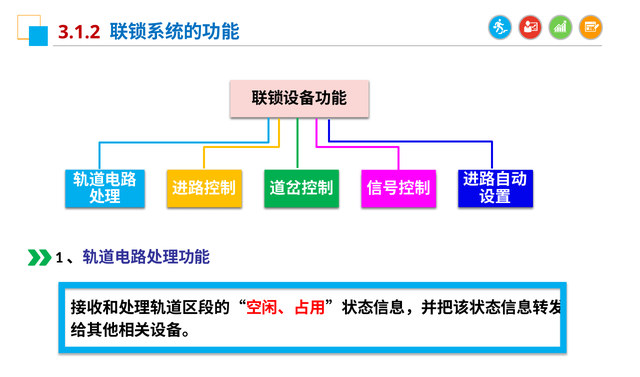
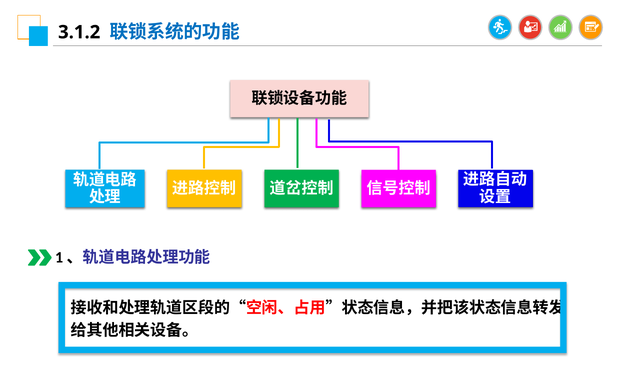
3.1.2 colour: red -> black (79, 32)
